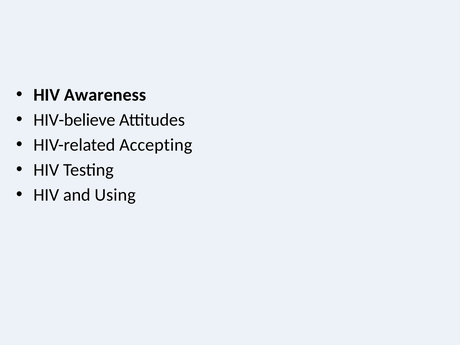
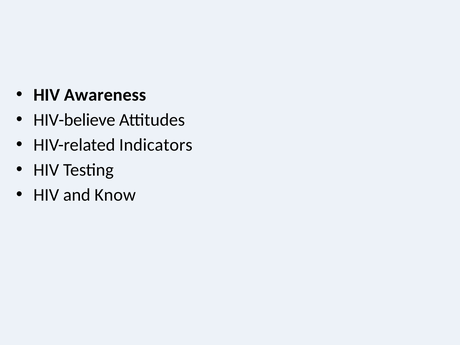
Accepting: Accepting -> Indicators (156, 145)
Using: Using -> Know (115, 195)
